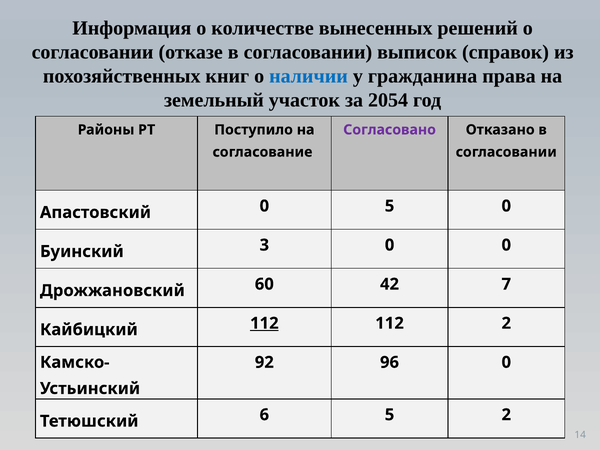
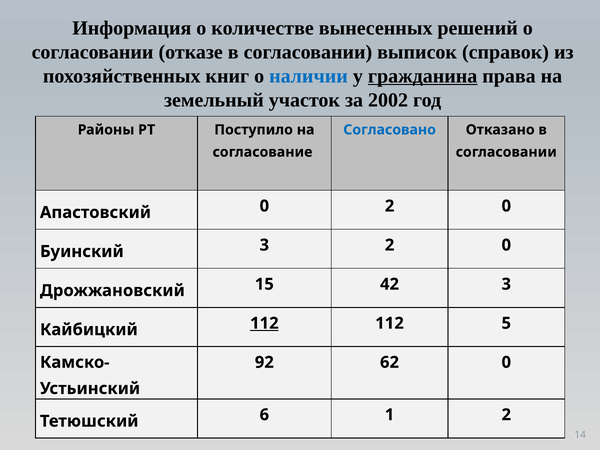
гражданина underline: none -> present (423, 76)
2054: 2054 -> 2002 (388, 100)
Согласовано colour: purple -> blue (390, 130)
0 5: 5 -> 2 (390, 206)
3 0: 0 -> 2 (390, 245)
60: 60 -> 15 (264, 284)
42 7: 7 -> 3 (506, 284)
112 2: 2 -> 5 (506, 323)
96: 96 -> 62 (390, 362)
6 5: 5 -> 1 (390, 415)
